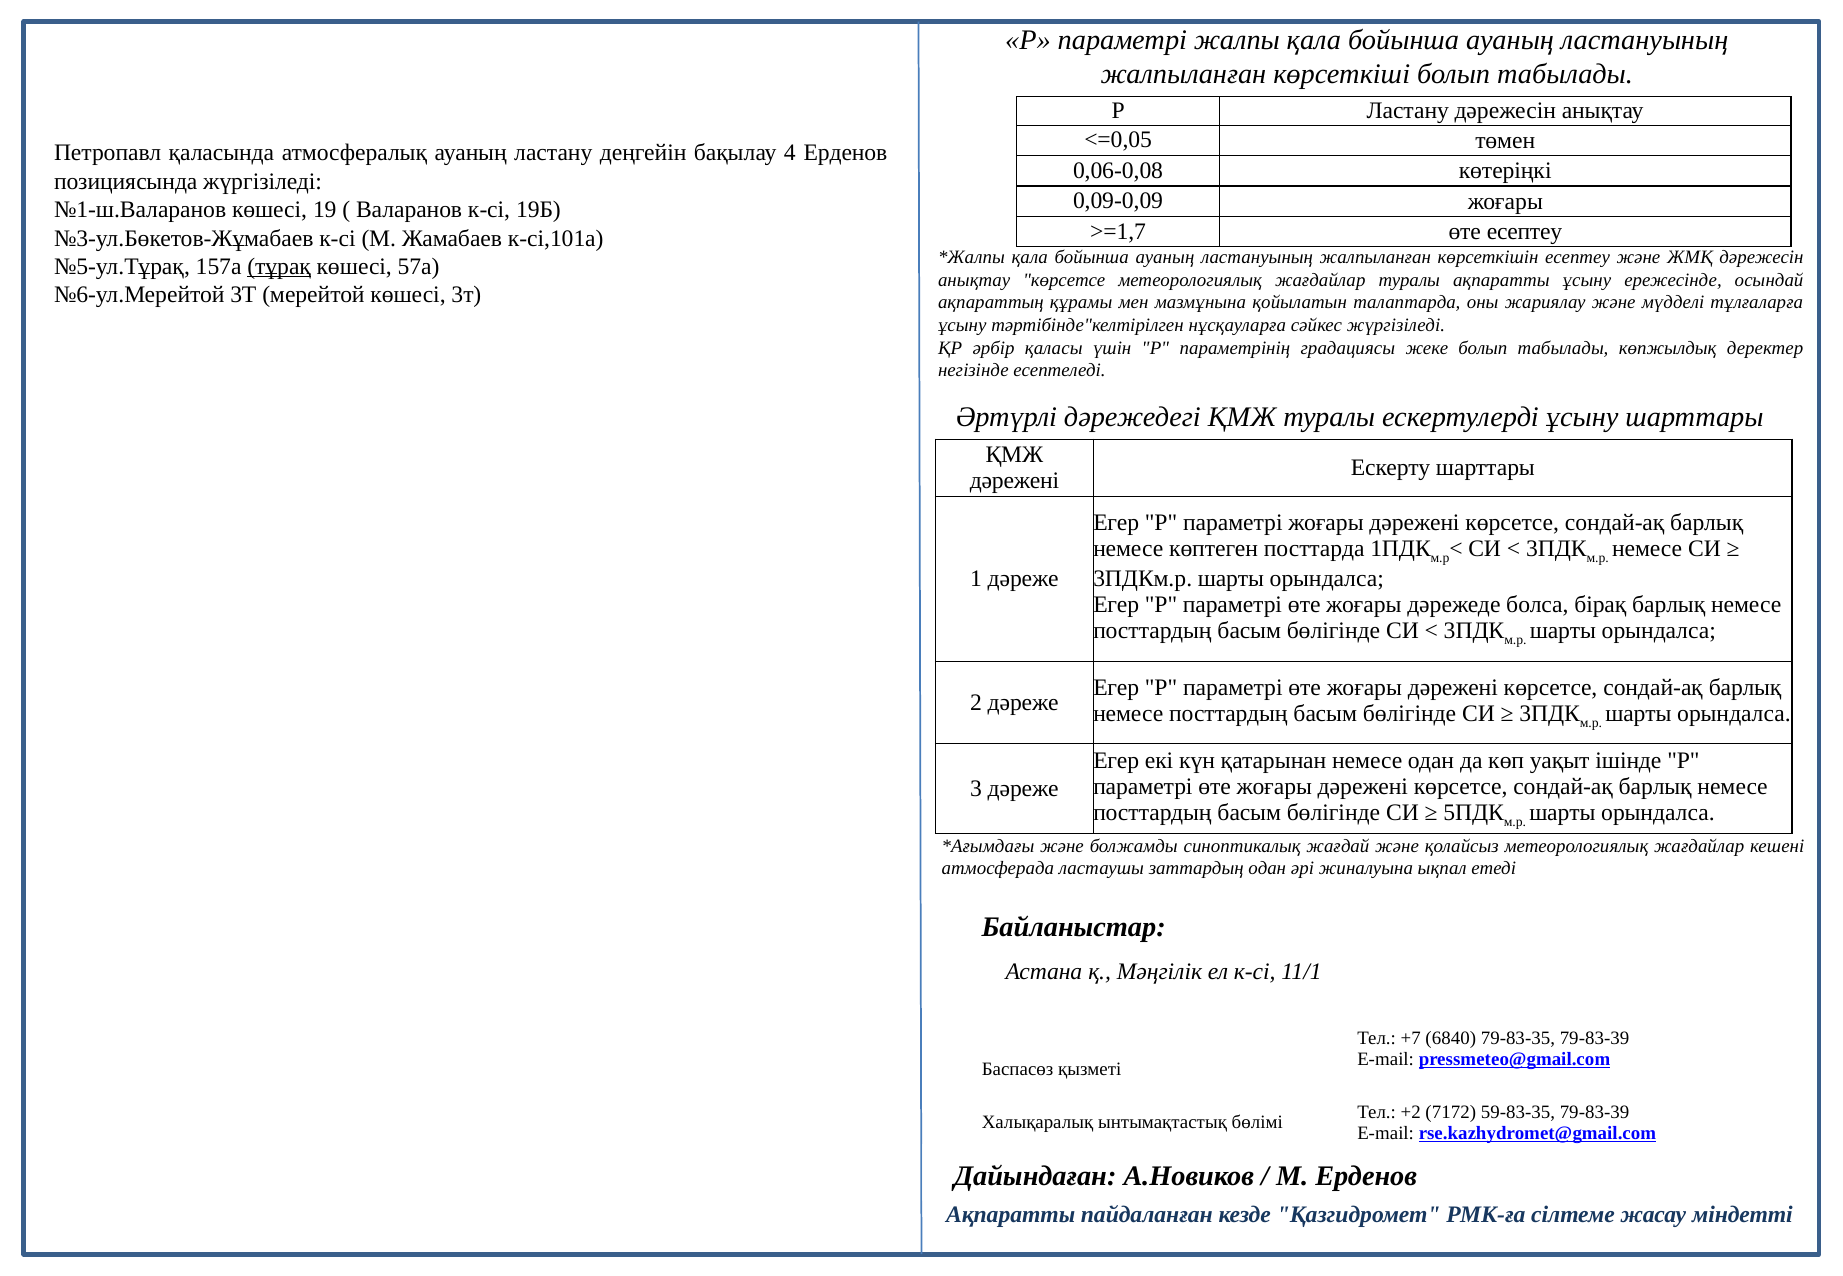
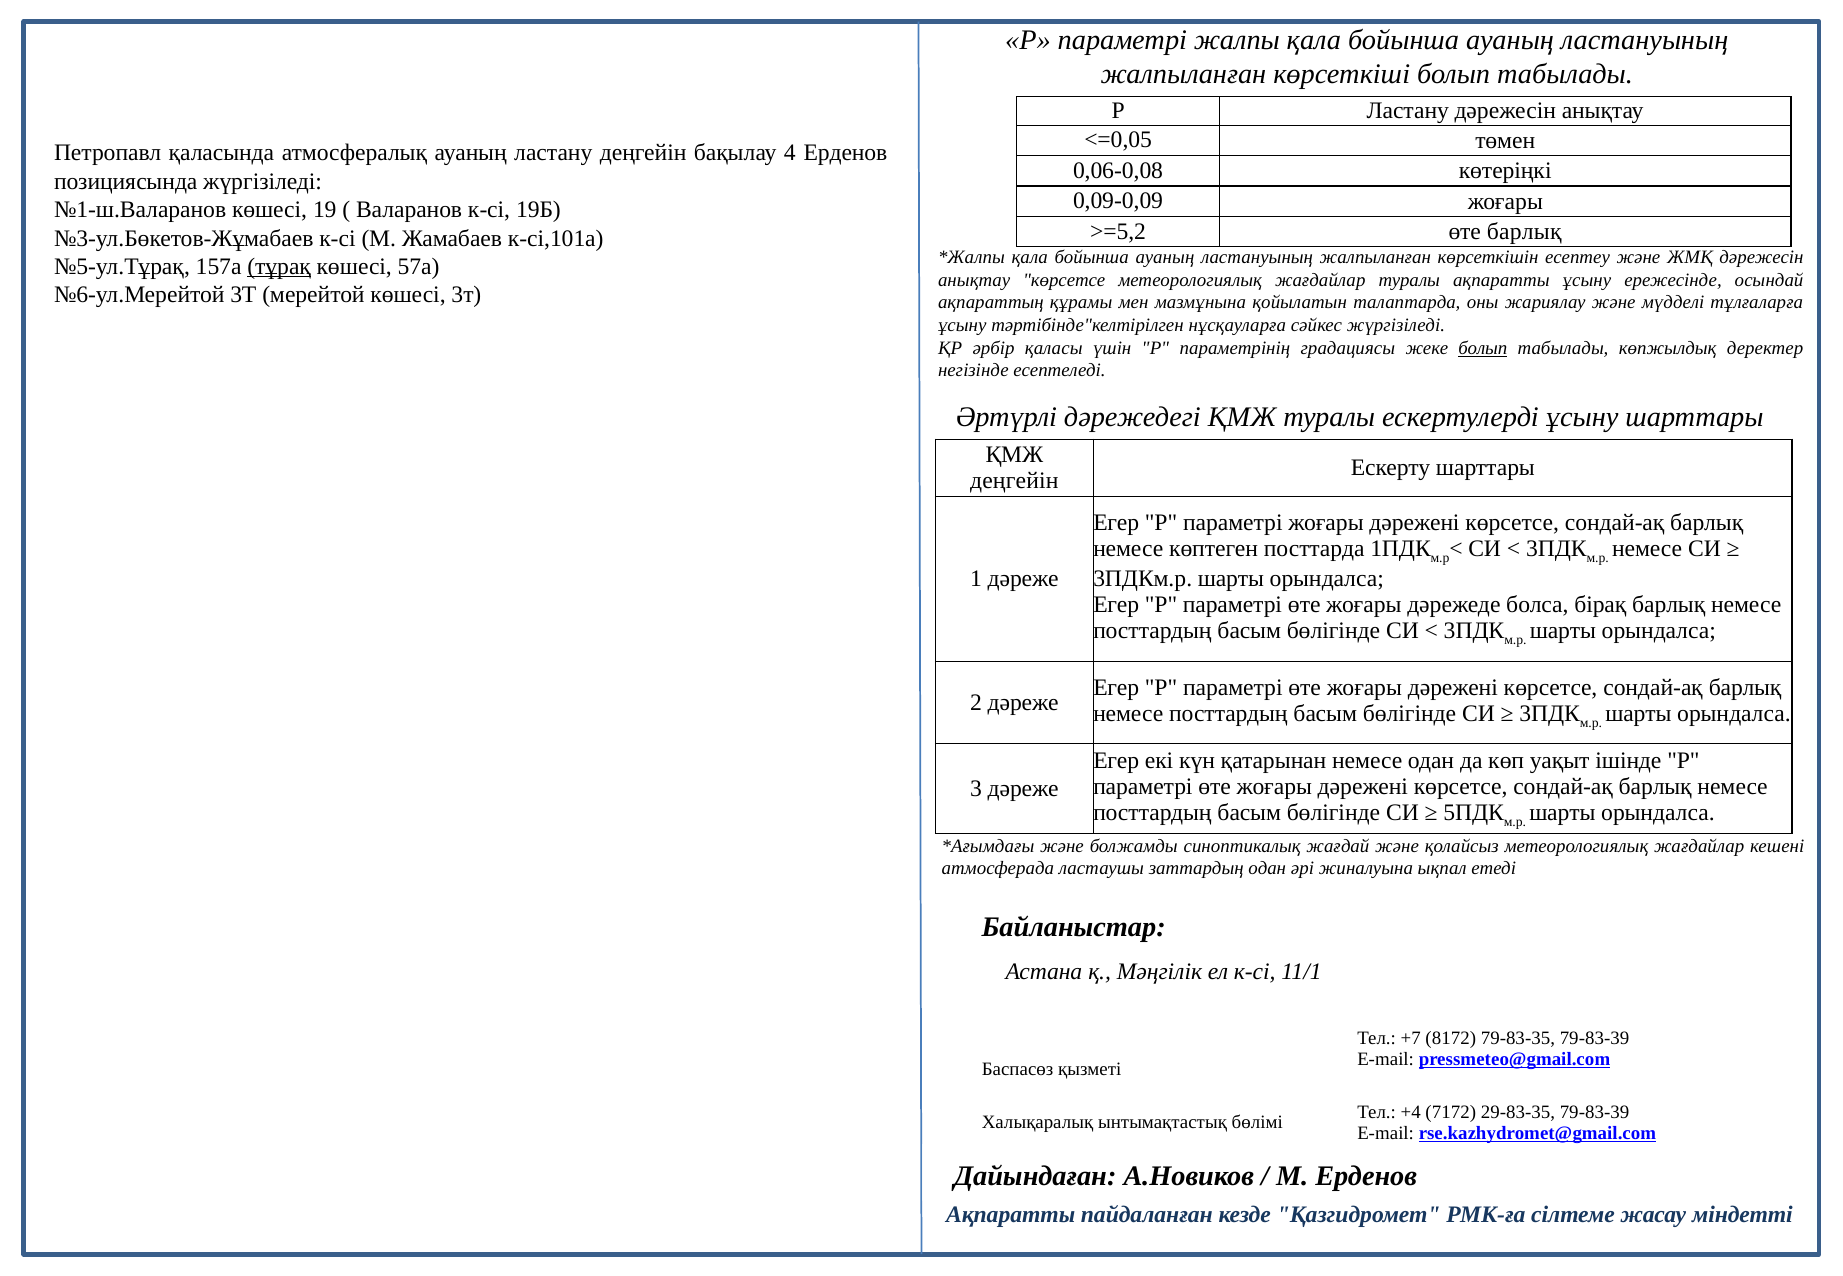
>=1,7: >=1,7 -> >=5,2 (1118, 231)
өте есептеу: есептеу -> барлық (1524, 232)
болып underline: none -> present (1483, 348)
дәрежені: дәрежені -> деңгейін (1014, 481)
6840: 6840 -> 8172 (1451, 1038)
+2: +2 -> +4 (1411, 1112)
59-83-35: 59-83-35 -> 29-83-35 (1518, 1112)
